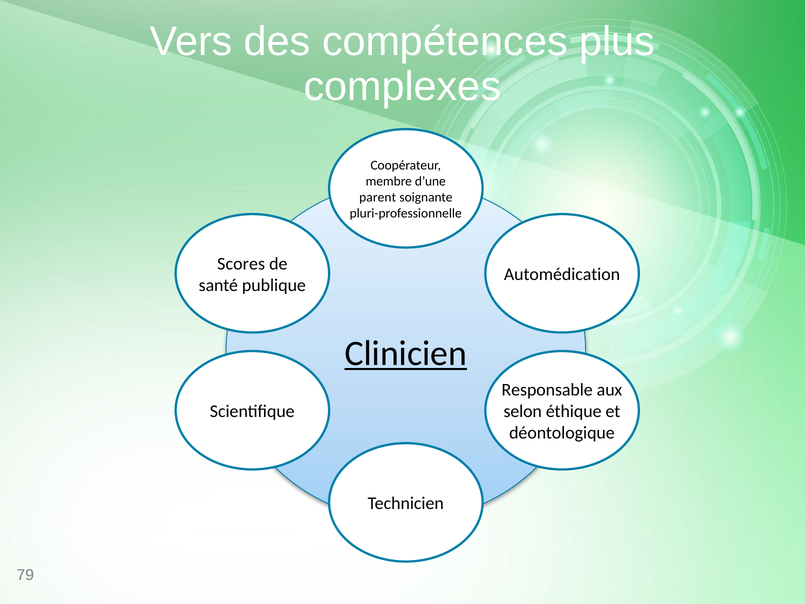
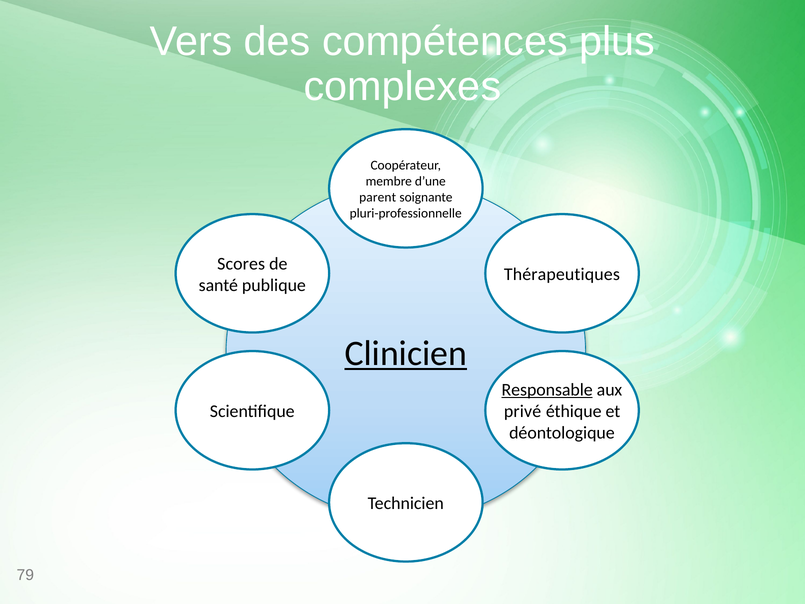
Automédication: Automédication -> Thérapeutiques (562, 274)
Responsable underline: none -> present (547, 390)
selon: selon -> privé (523, 411)
